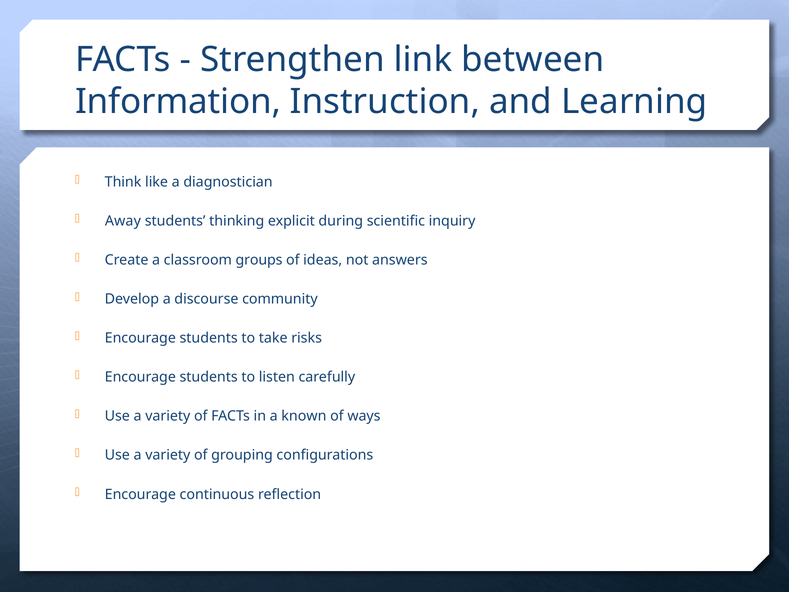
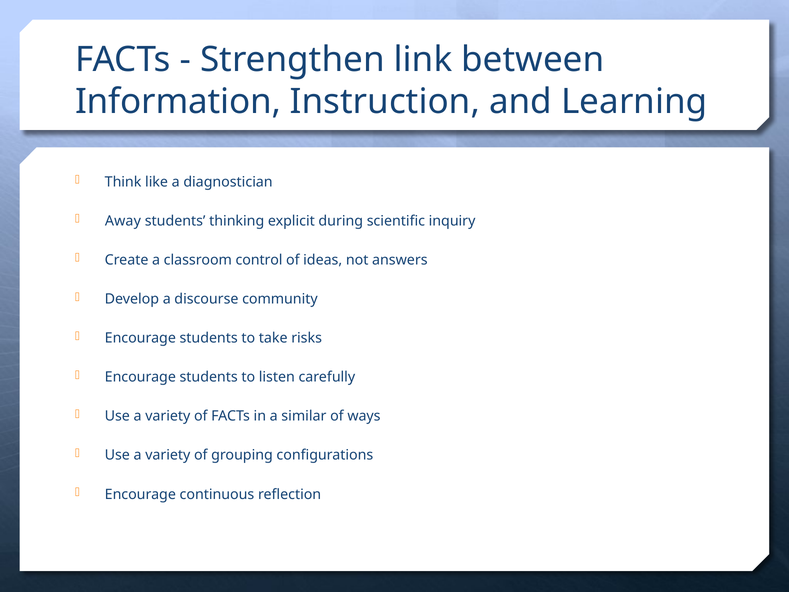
groups: groups -> control (259, 260)
known: known -> similar (304, 416)
